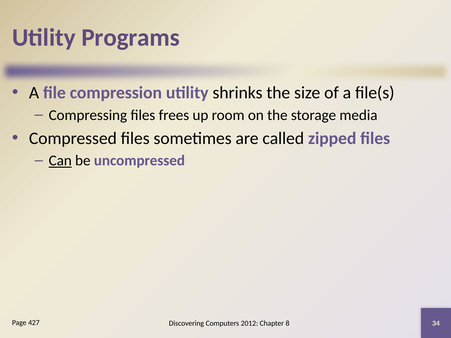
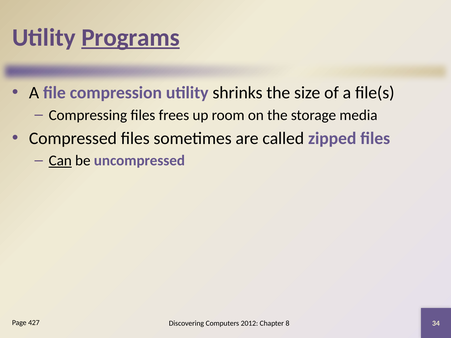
Programs underline: none -> present (131, 37)
